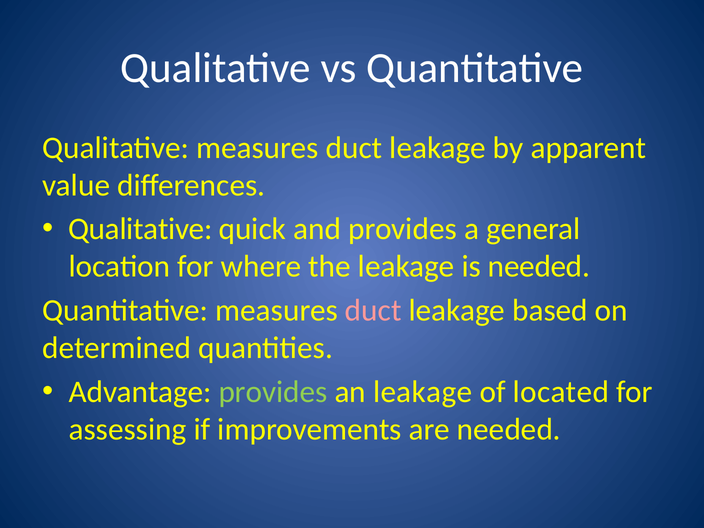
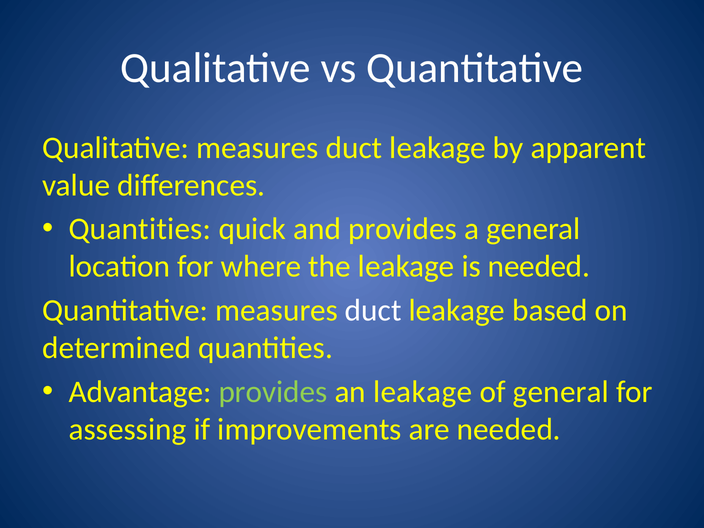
Qualitative: Qualitative -> Quantities (140, 229)
duct colour: pink -> white (373, 310)
of located: located -> general (561, 392)
